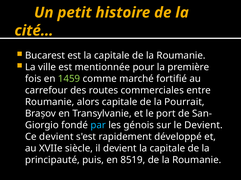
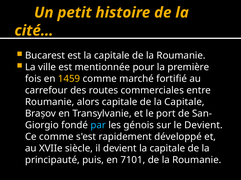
1459 colour: light green -> yellow (69, 79)
de la Pourrait: Pourrait -> Capitale (184, 102)
Ce devient: devient -> comme (56, 137)
8519: 8519 -> 7101 (133, 161)
